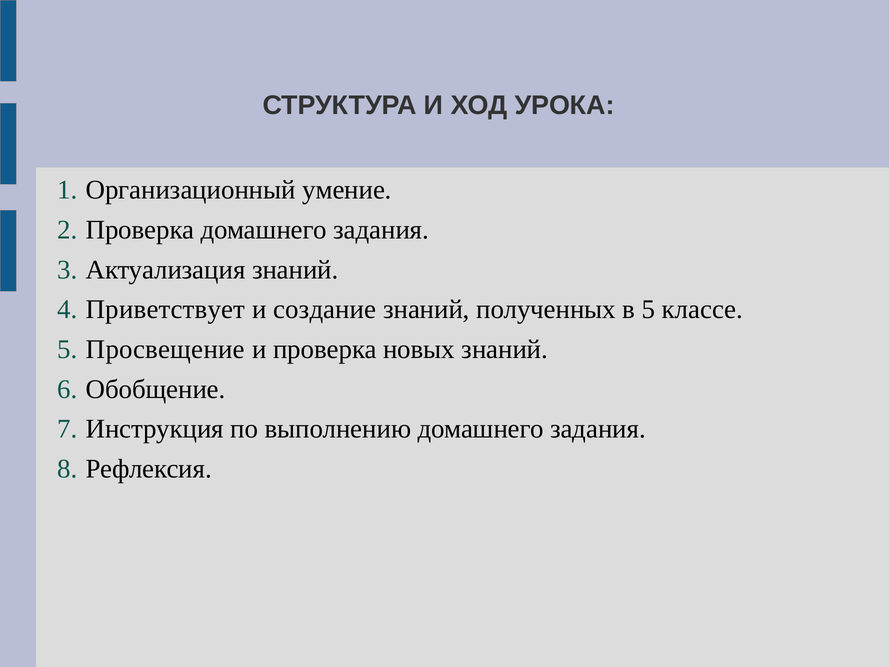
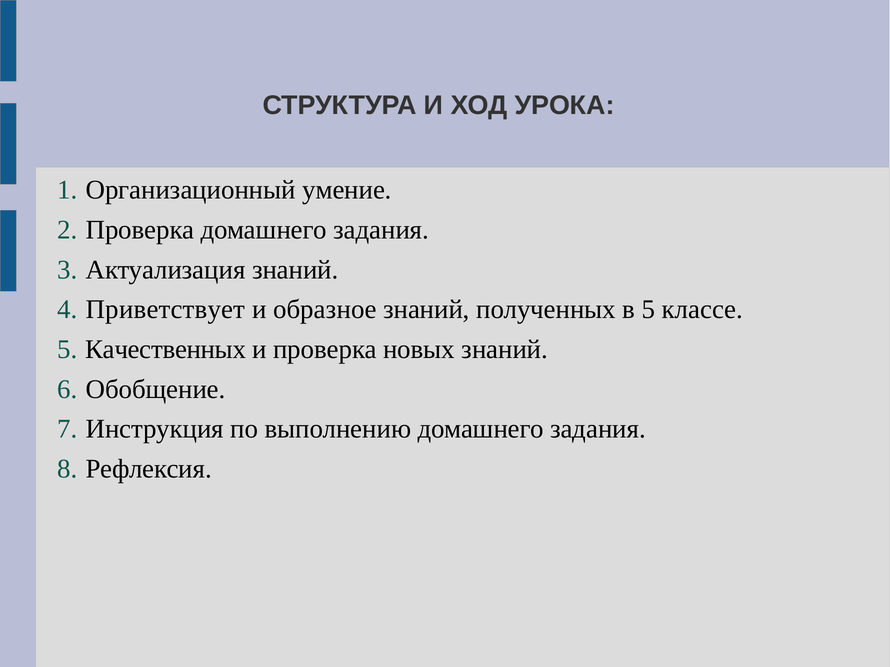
создание: создание -> образное (325, 310)
Просвещение: Просвещение -> Качественных (166, 349)
